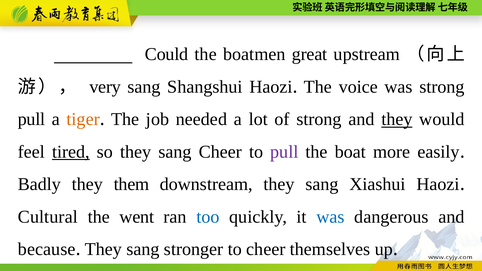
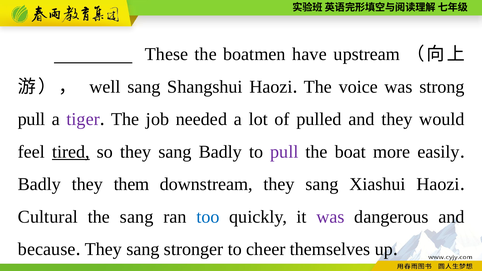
Could: Could -> These (167, 54)
great: great -> have (309, 54)
very: very -> well (105, 87)
tiger colour: orange -> purple (83, 119)
of strong: strong -> pulled (319, 119)
they underline: present -> none (397, 119)
sang Cheer: Cheer -> Badly (220, 152)
the went: went -> sang (137, 217)
was colour: blue -> purple (330, 217)
